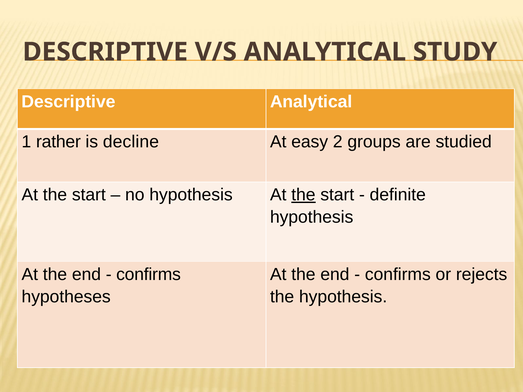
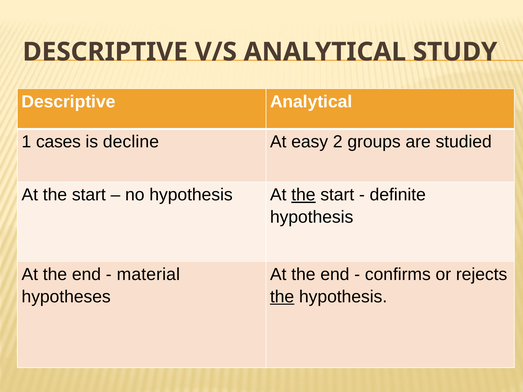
rather: rather -> cases (58, 142)
confirms: confirms -> material (148, 275)
the underline: none -> present (282, 297)
